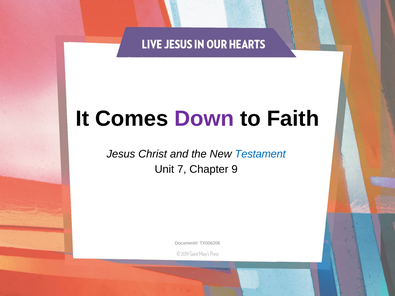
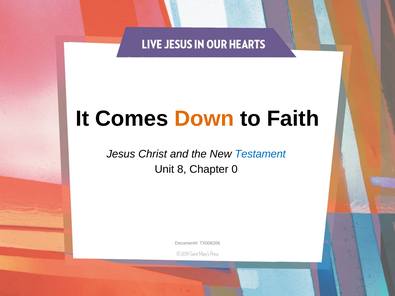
Down colour: purple -> orange (204, 119)
7: 7 -> 8 (182, 169)
9: 9 -> 0 (235, 169)
